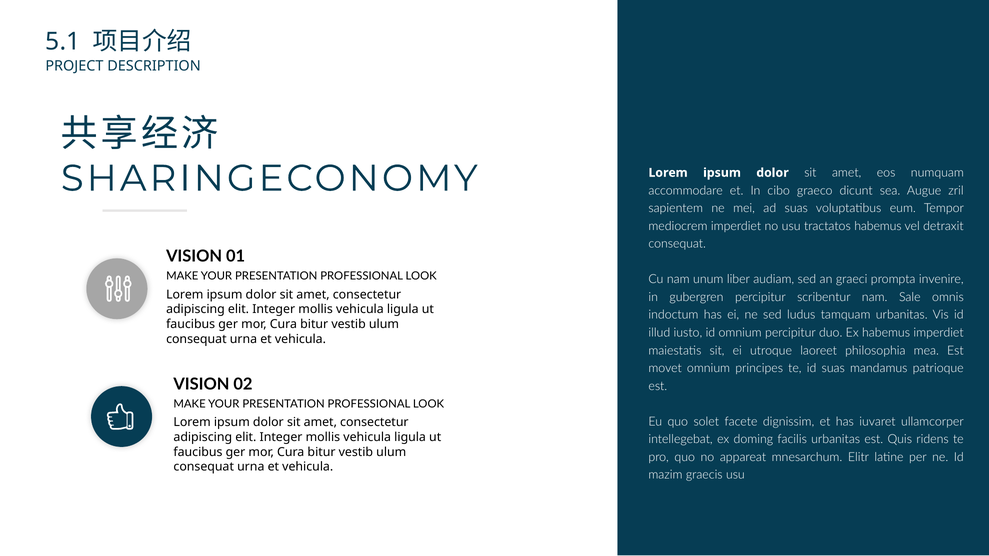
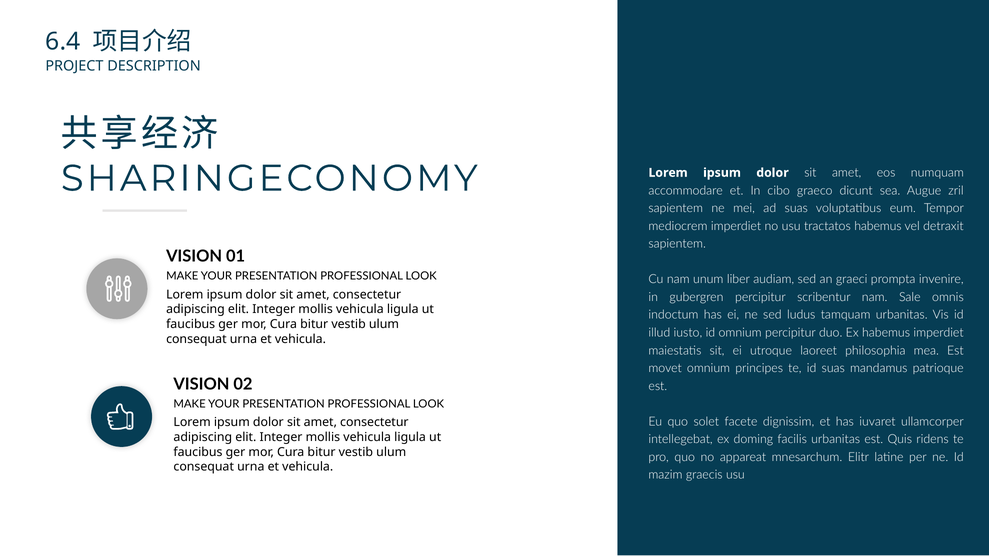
5.1: 5.1 -> 6.4 (63, 42)
consequat: consequat -> sapientem (677, 244)
